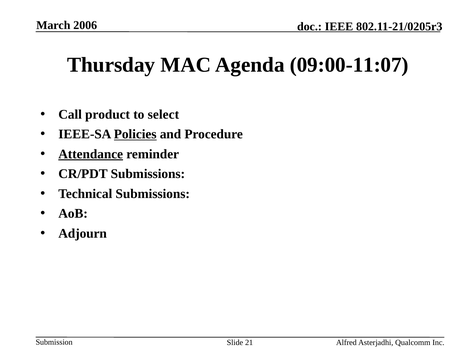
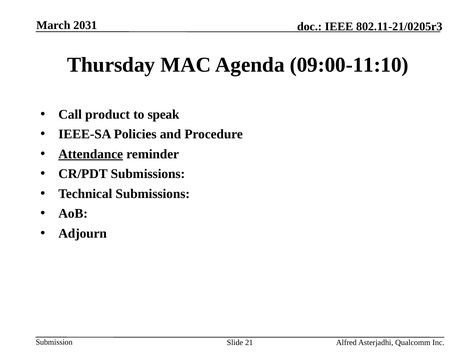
2006: 2006 -> 2031 (85, 25)
09:00-11:07: 09:00-11:07 -> 09:00-11:10 (349, 65)
select: select -> speak (164, 114)
Policies underline: present -> none (135, 134)
